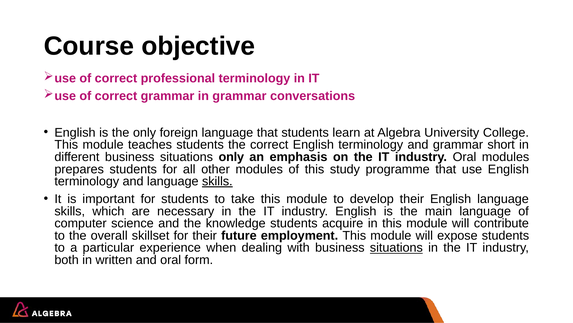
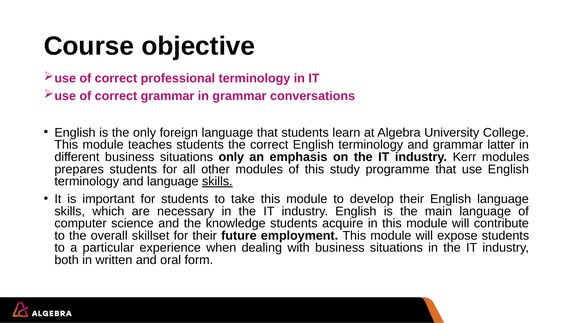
short: short -> latter (501, 144)
industry Oral: Oral -> Kerr (465, 157)
situations underline: present -> none (396, 247)
